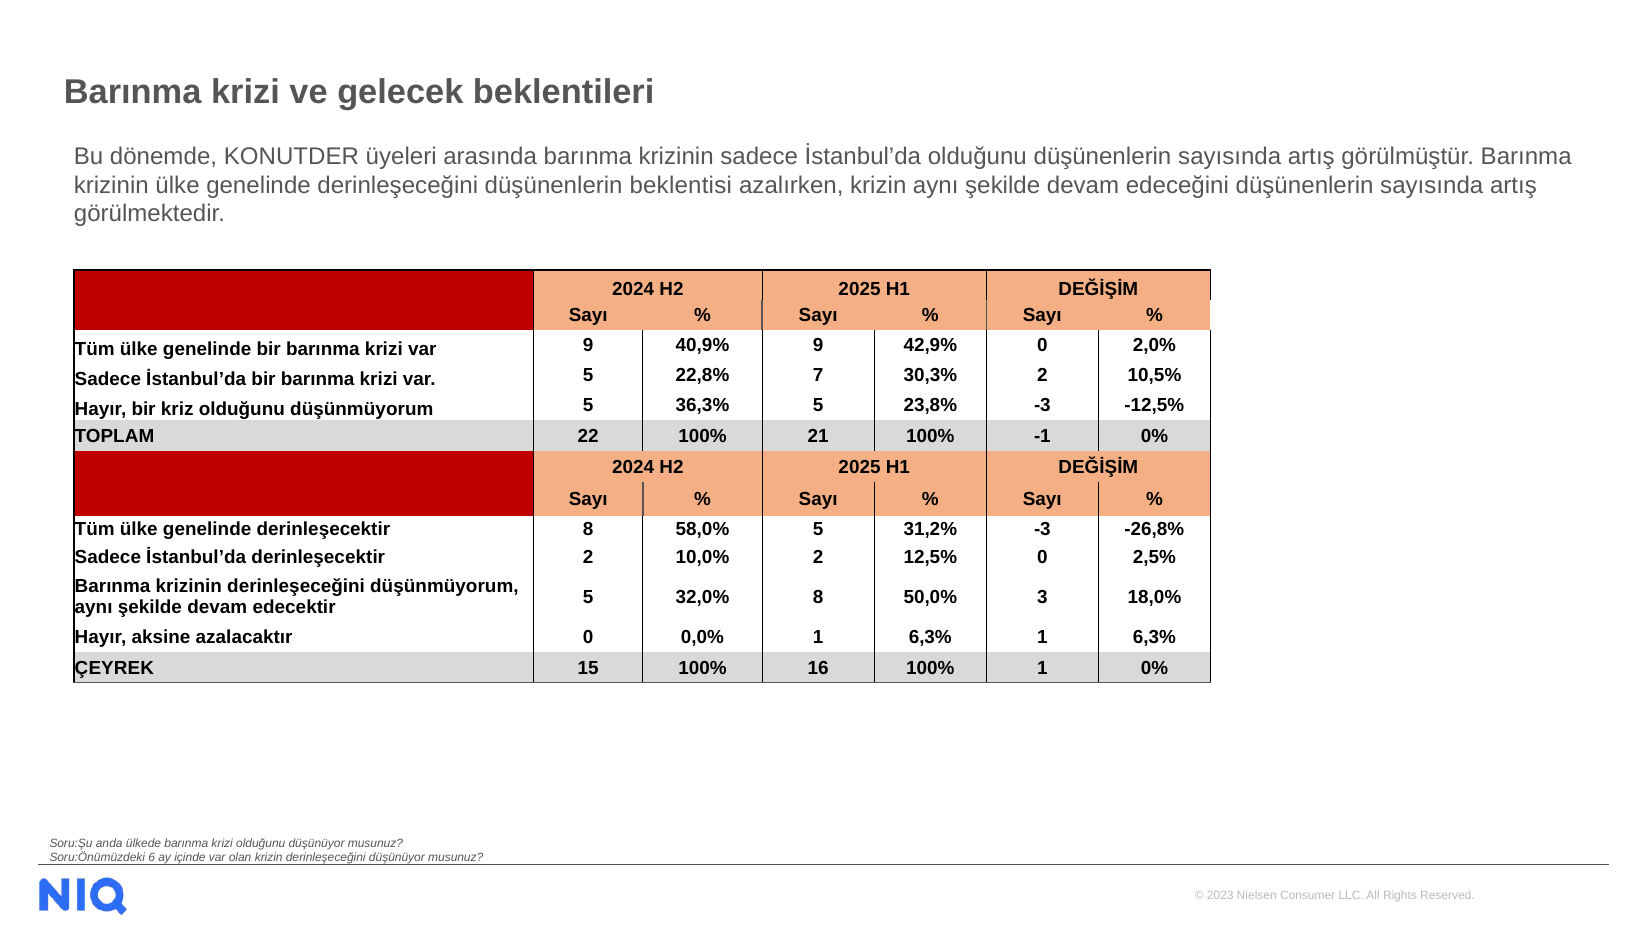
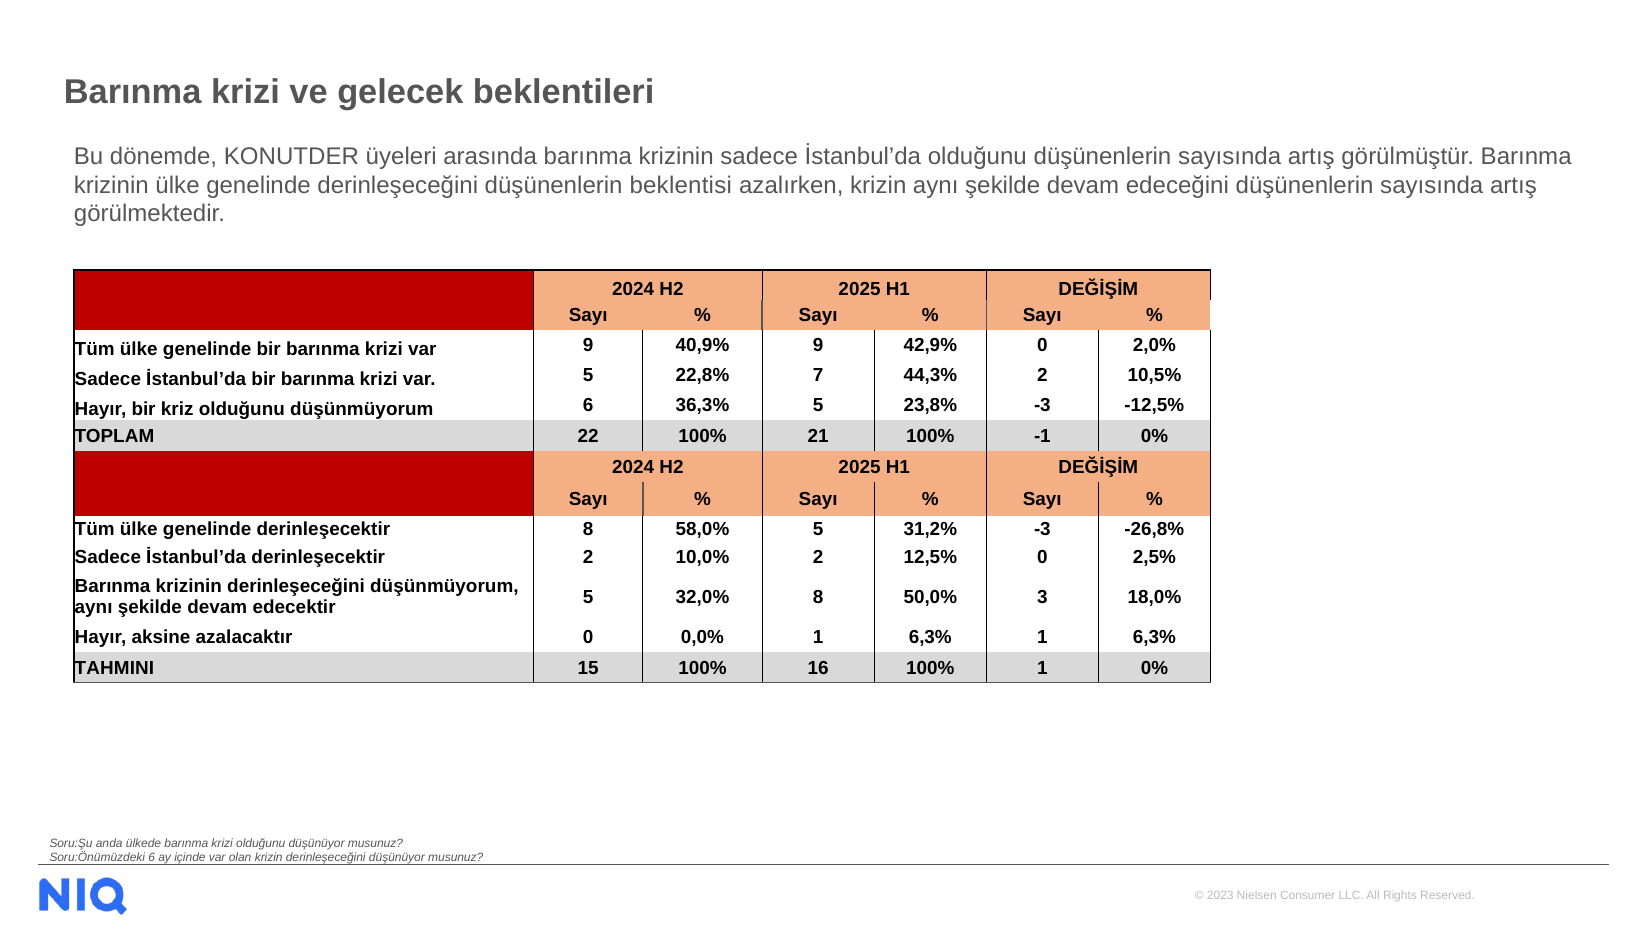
30,3%: 30,3% -> 44,3% (930, 376)
düşünmüyorum 5: 5 -> 6 (588, 406)
ÇEYREK: ÇEYREK -> TAHMINI (114, 668)
